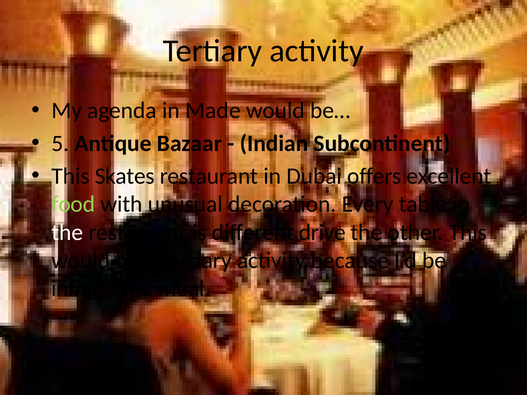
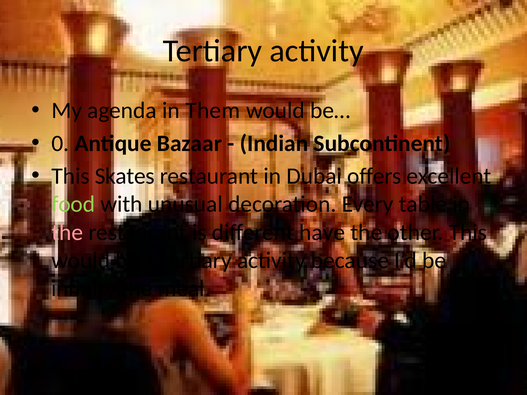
Made: Made -> Them (213, 111)
5: 5 -> 0 (60, 143)
the colour: white -> pink (67, 232)
drive: drive -> have (322, 232)
